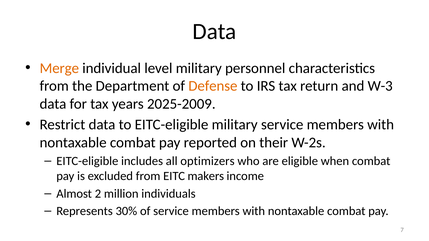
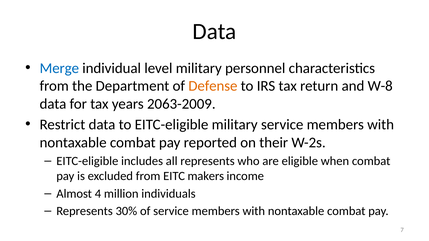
Merge colour: orange -> blue (59, 68)
W-3: W-3 -> W-8 (380, 86)
2025-2009: 2025-2009 -> 2063-2009 (181, 104)
all optimizers: optimizers -> represents (208, 161)
2: 2 -> 4 (98, 194)
